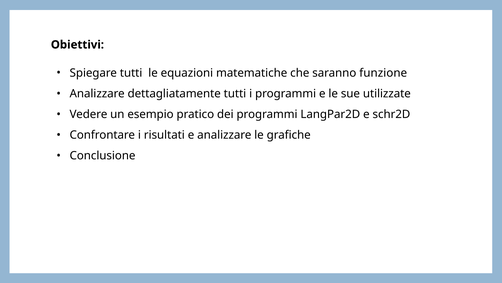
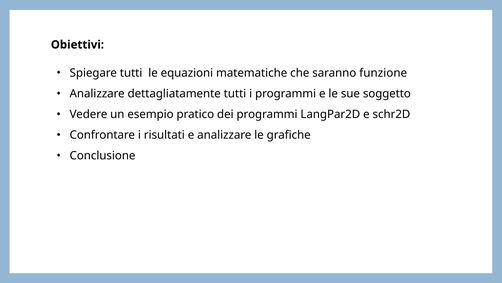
utilizzate: utilizzate -> soggetto (387, 93)
